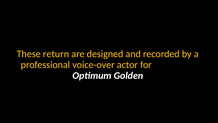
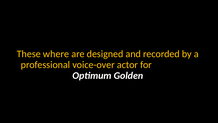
return: return -> where (56, 54)
